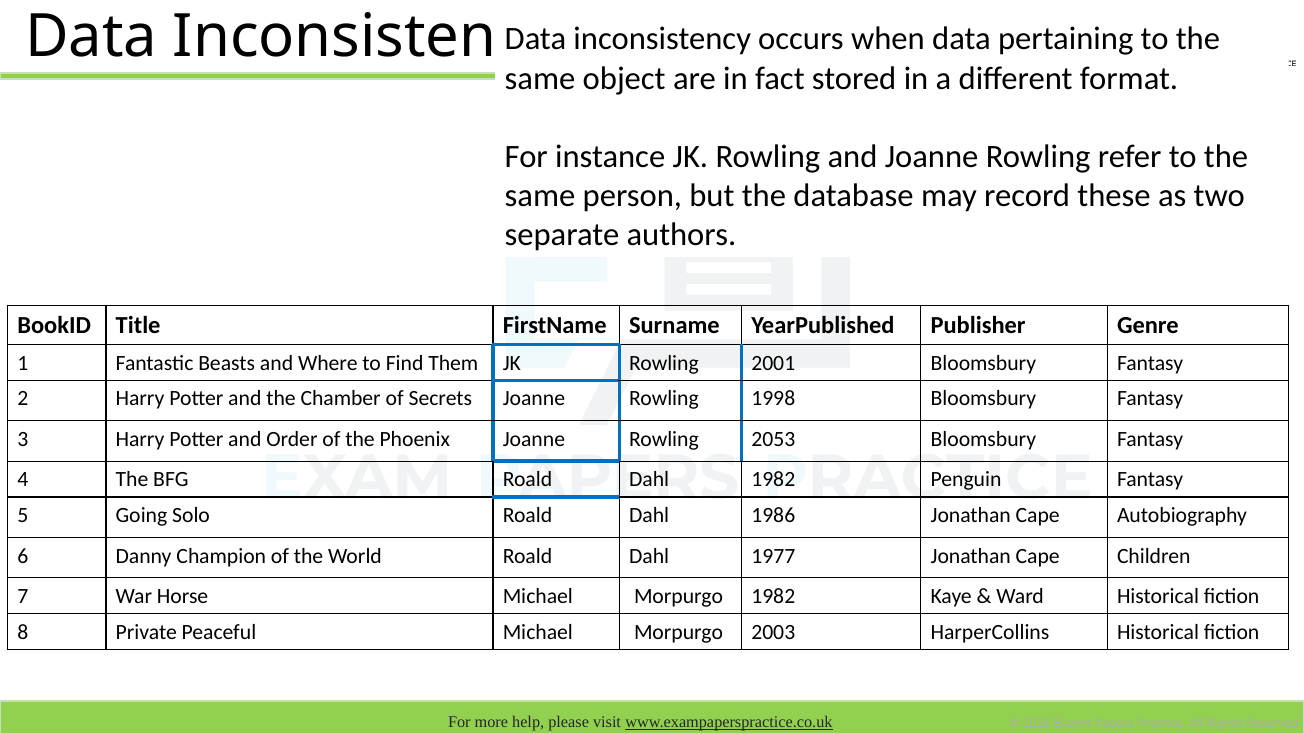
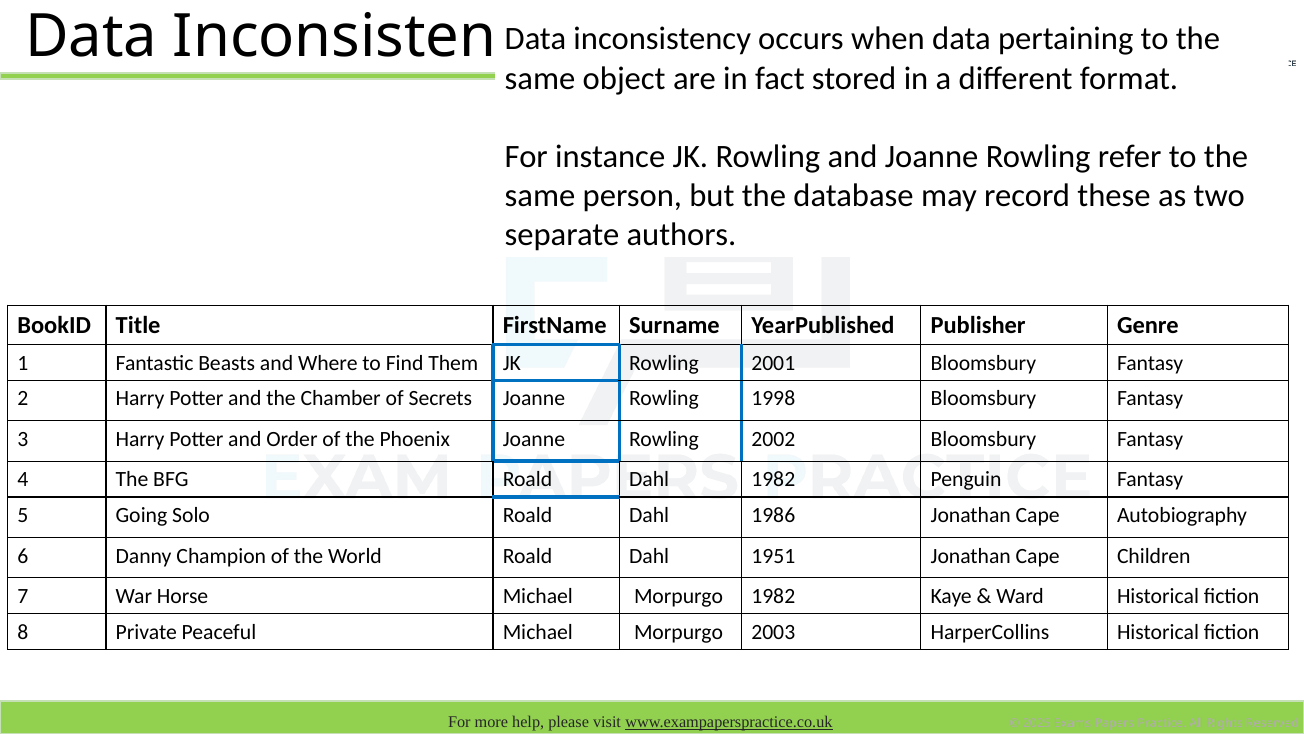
2053: 2053 -> 2002 (773, 439)
1977: 1977 -> 1951 (773, 555)
